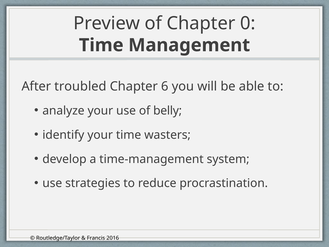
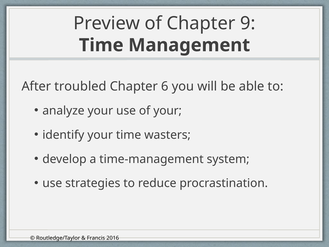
0: 0 -> 9 (248, 23)
of belly: belly -> your (168, 111)
